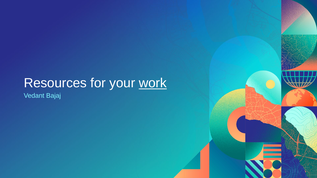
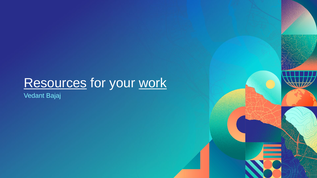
Resources underline: none -> present (55, 83)
